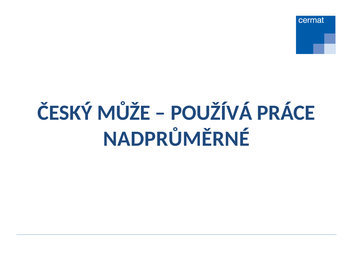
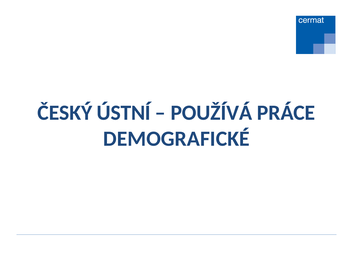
MŮŽE: MŮŽE -> ÚSTNÍ (124, 113)
NADPRŮMĚRNÉ: NADPRŮMĚRNÉ -> DEMOGRAFICKÉ (176, 139)
